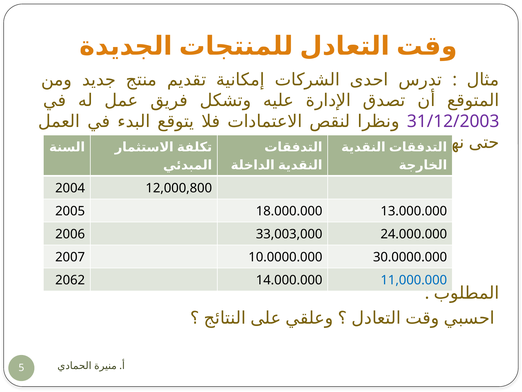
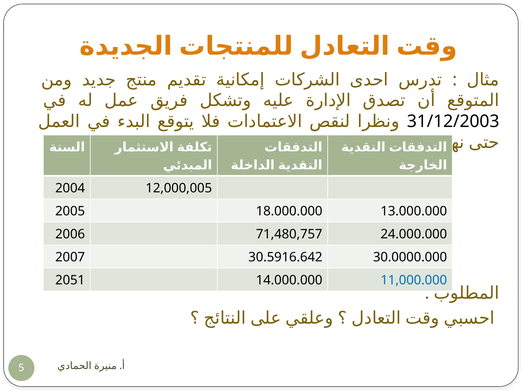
31/12/2003 colour: purple -> black (453, 121)
12,000,800: 12,000,800 -> 12,000,005 (179, 188)
33,003,000: 33,003,000 -> 71,480,757 (289, 234)
10.0000.000: 10.0000.000 -> 30.5916.642 (285, 257)
2062: 2062 -> 2051 (70, 280)
